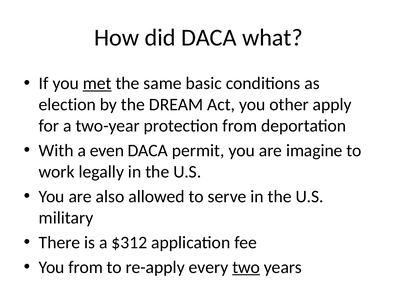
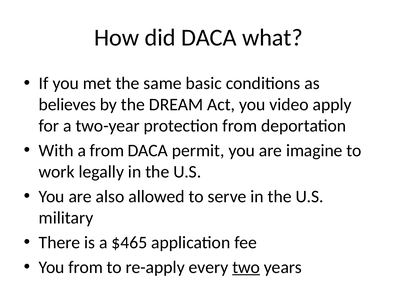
met underline: present -> none (97, 83)
election: election -> believes (67, 104)
other: other -> video (289, 104)
a even: even -> from (107, 150)
$312: $312 -> $465 (129, 242)
